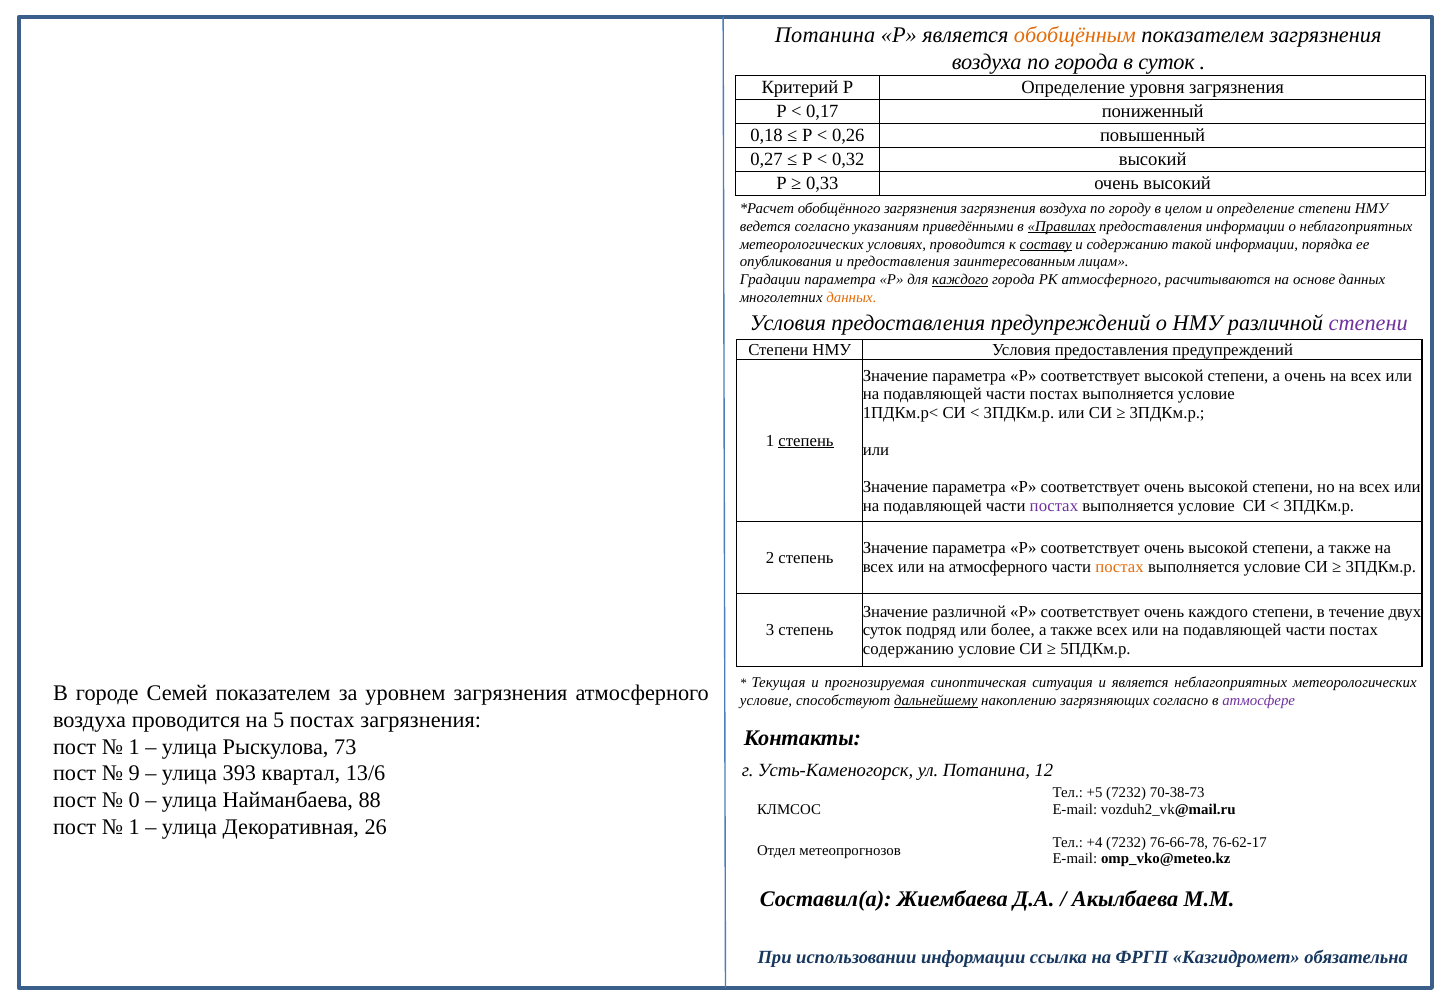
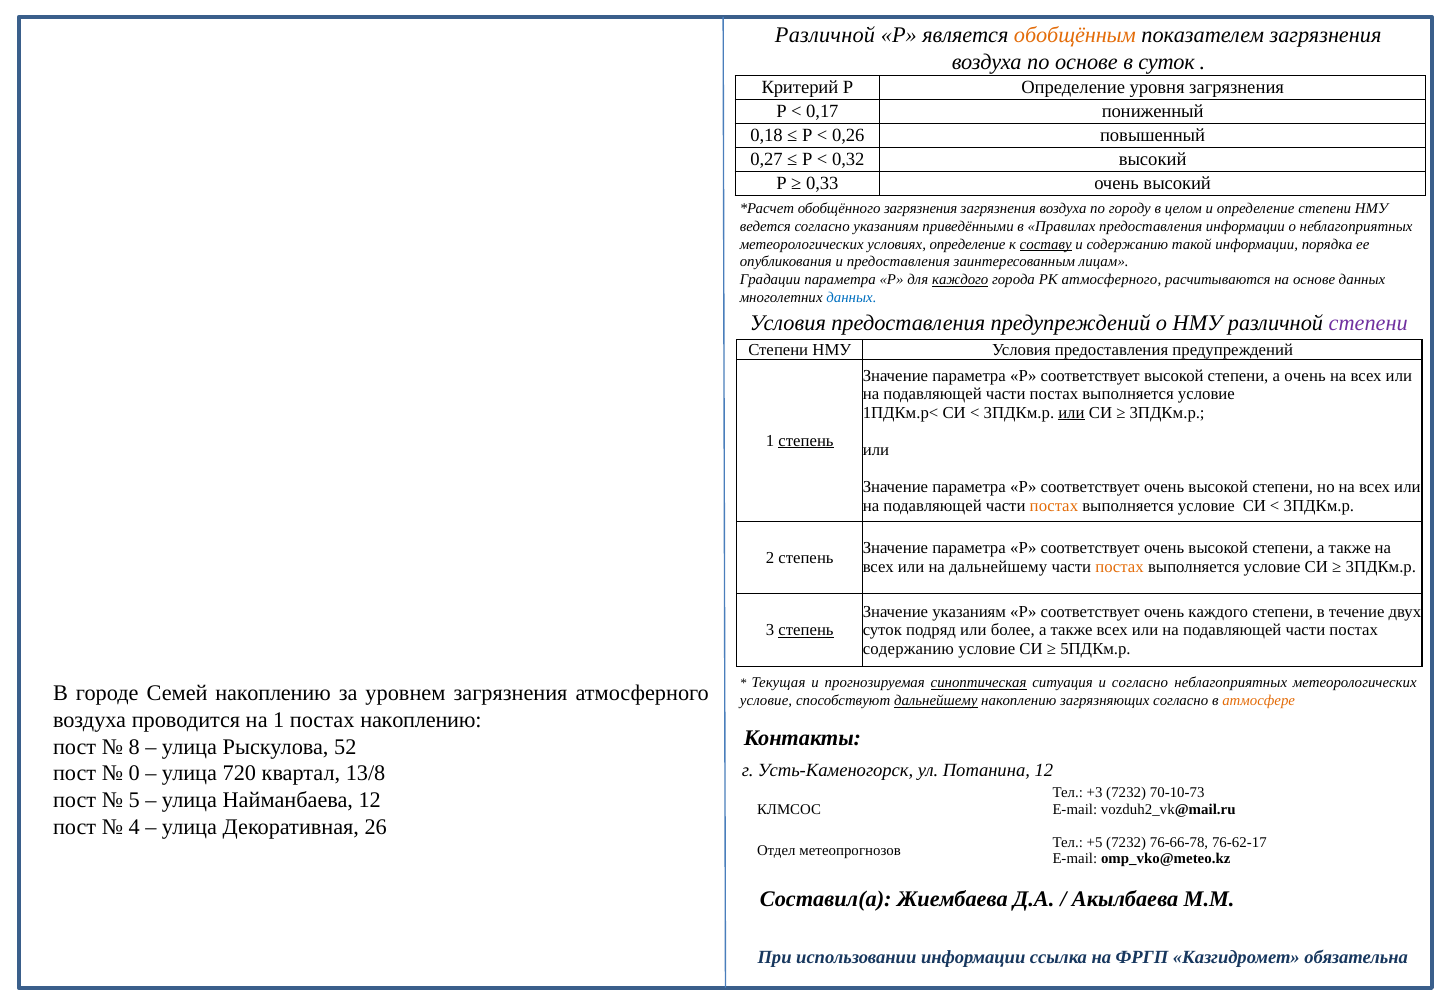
Потанина: Потанина -> Различной (825, 35)
по города: города -> основе (1086, 62)
Правилах underline: present -> none (1062, 226)
условиях проводится: проводится -> определение (968, 244)
данных colour: orange -> blue (851, 298)
или underline: none -> present (1071, 413)
постах colour: purple -> orange (1054, 505)
на атмосферного: атмосферного -> дальнейшему (998, 567)
Значение различной: различной -> указаниям (969, 611)
степень underline: none -> present (806, 630)
синоптическая underline: none -> present (979, 683)
и является: является -> согласно (1140, 683)
Семей показателем: показателем -> накоплению (273, 693)
атмосфере colour: purple -> orange (1259, 700)
на 5: 5 -> 1 (279, 720)
постах загрязнения: загрязнения -> накоплению (421, 720)
1: 1 -> 8 (134, 746)
73: 73 -> 52 (345, 746)
9: 9 -> 0 (134, 773)
393: 393 -> 720 (239, 773)
13/6: 13/6 -> 13/8 (366, 773)
+5: +5 -> +3 (1095, 793)
70-38-73: 70-38-73 -> 70-10-73 (1177, 793)
0: 0 -> 5 (134, 800)
Найманбаева 88: 88 -> 12 (370, 800)
1: 1 -> 4 (134, 827)
+4: +4 -> +5 (1095, 842)
